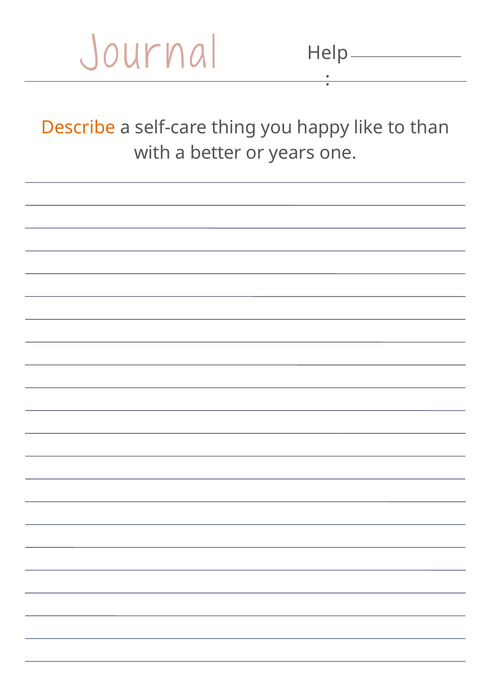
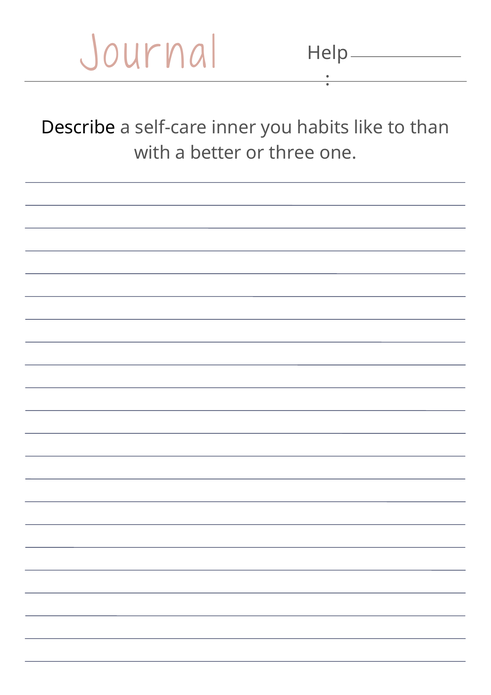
Describe colour: orange -> black (78, 127)
thing: thing -> inner (234, 127)
happy: happy -> habits (323, 127)
years: years -> three (292, 153)
